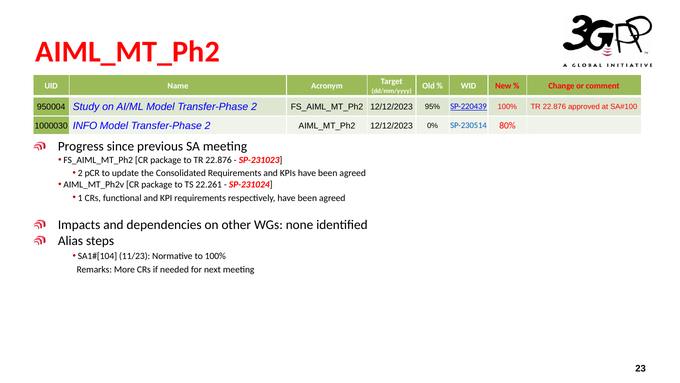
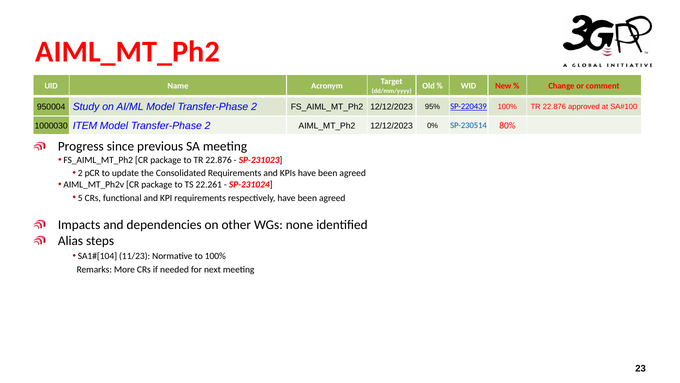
INFO: INFO -> ITEM (85, 126)
1: 1 -> 5 (80, 198)
